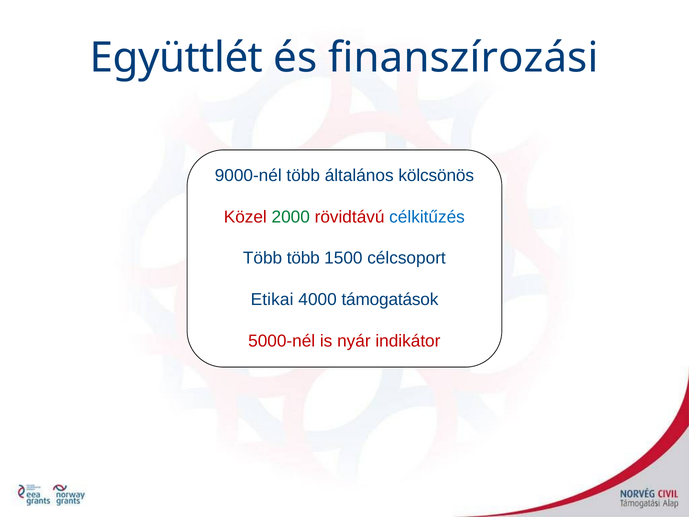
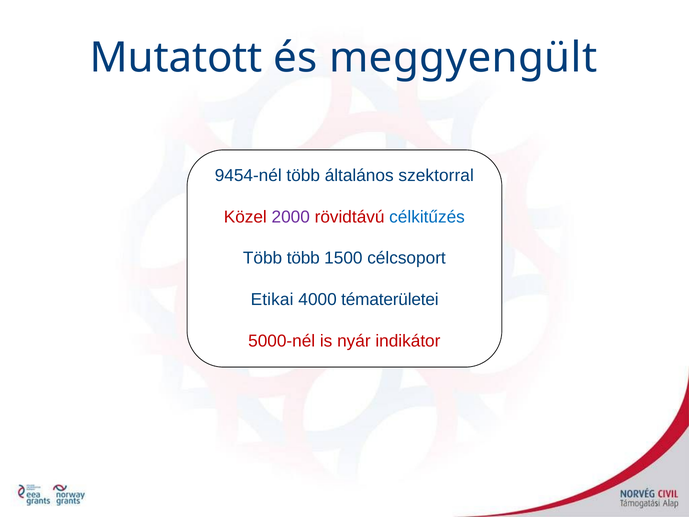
Együttlét: Együttlét -> Mutatott (176, 58)
finanszírozási: finanszírozási -> meggyengült (463, 58)
9000-nél: 9000-nél -> 9454-nél (248, 175)
kölcsönös: kölcsönös -> szektorral (436, 175)
2000 colour: green -> purple (291, 217)
támogatások: támogatások -> tématerületei (390, 299)
